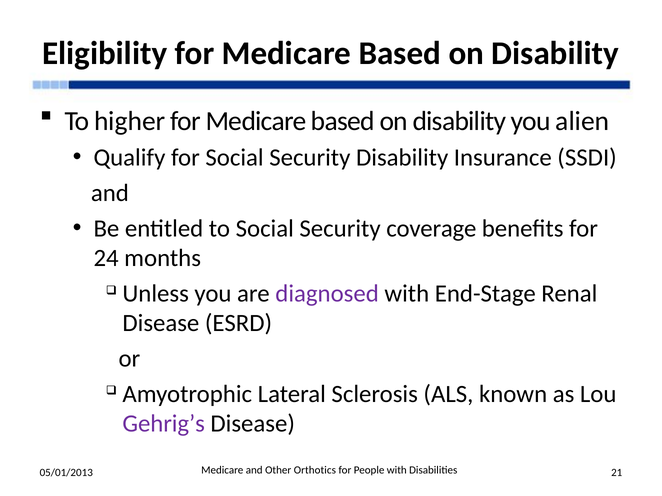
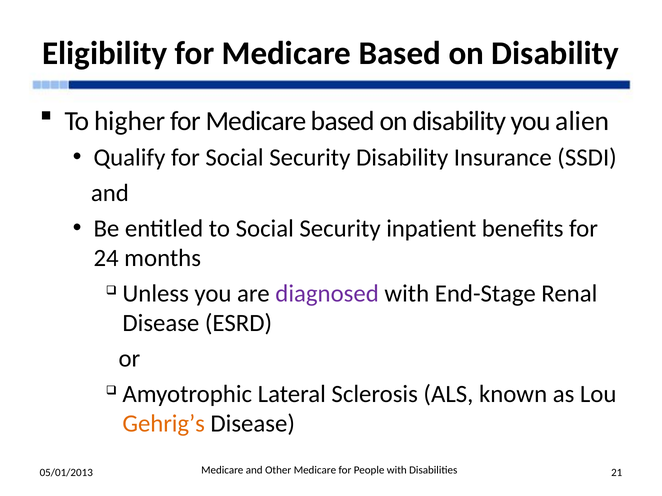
coverage: coverage -> inpatient (431, 229)
Gehrig’s colour: purple -> orange (164, 424)
Other Orthotics: Orthotics -> Medicare (315, 471)
